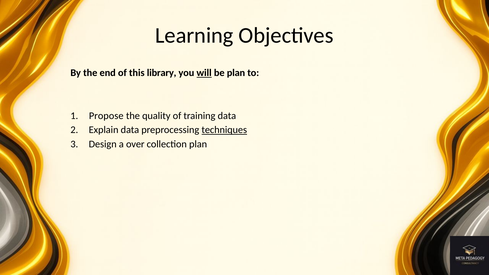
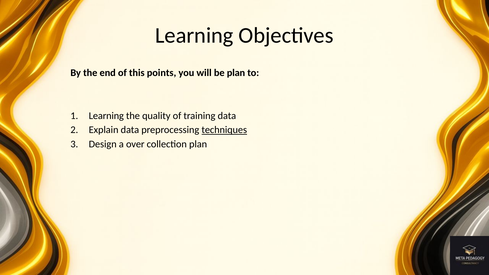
library: library -> points (162, 73)
will underline: present -> none (204, 73)
Propose: Propose -> Learning (106, 116)
